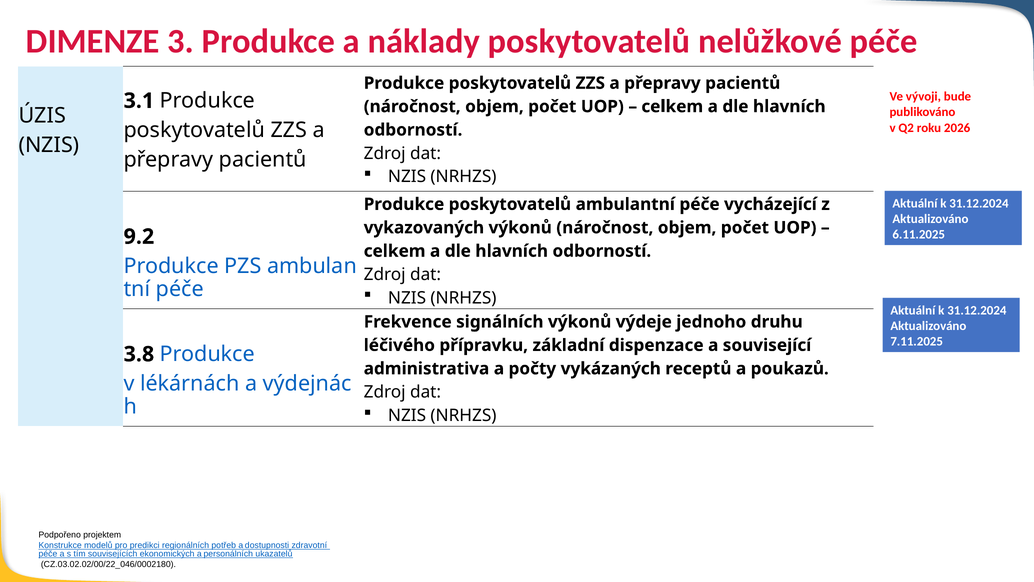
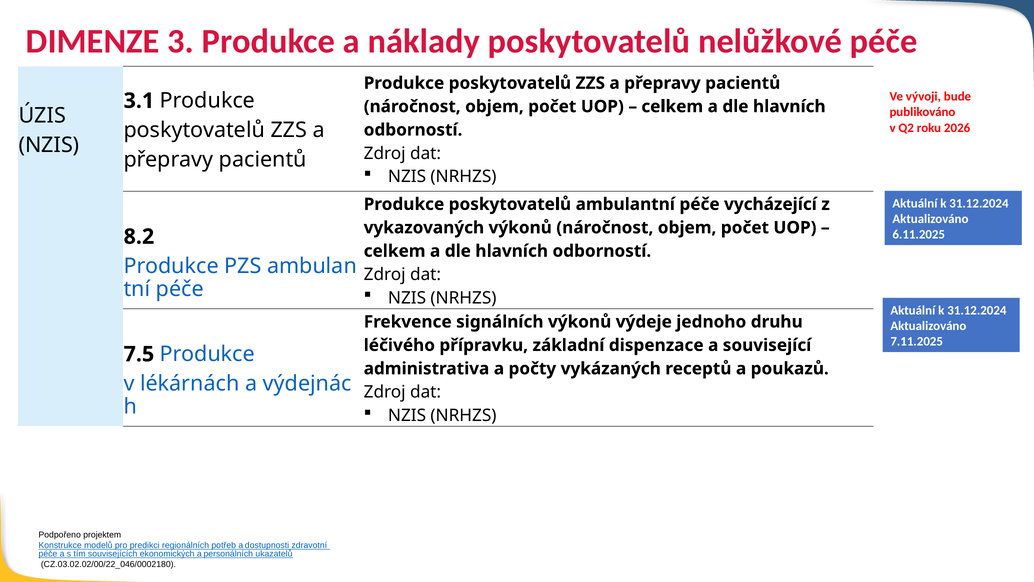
9.2: 9.2 -> 8.2 (139, 236)
3.8: 3.8 -> 7.5 (139, 354)
